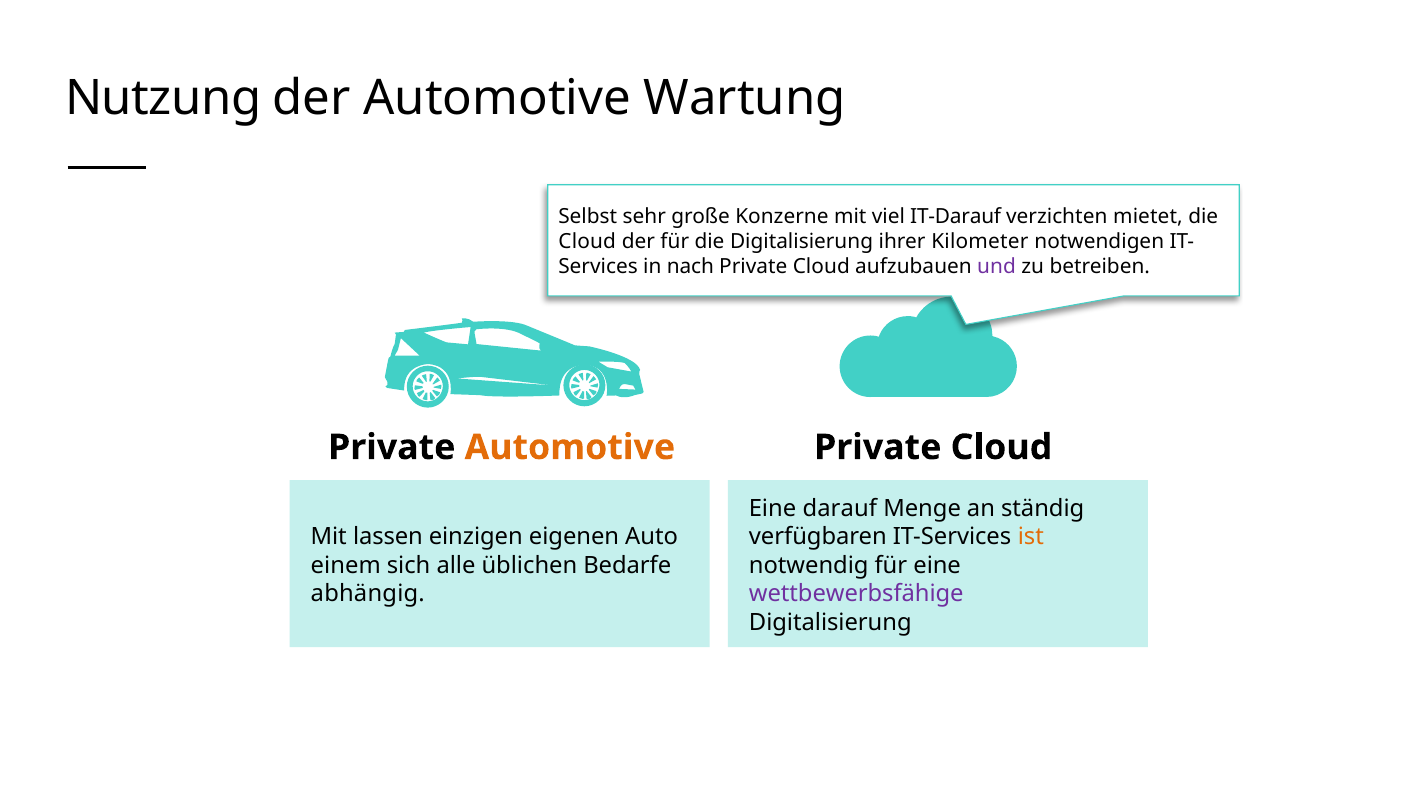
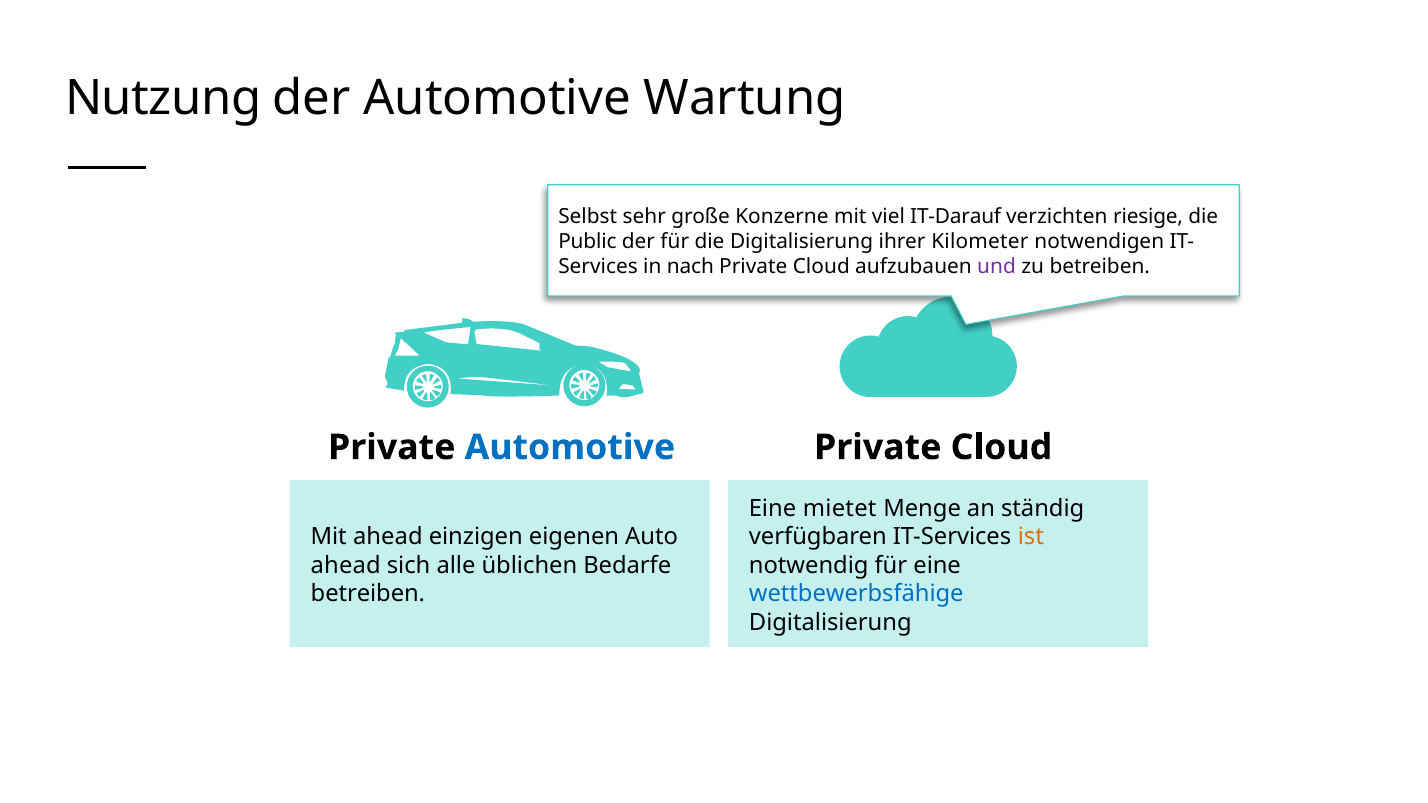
mietet: mietet -> riesige (1148, 217)
Cloud: Cloud -> Public (587, 242)
Automotive colour: orange -> blue (570, 447)
darauf: darauf -> mietet (840, 508)
Mit lassen: lassen -> ahead (388, 537)
einem: einem -> ahead (346, 566)
abhängig: abhängig -> betreiben (368, 594)
wettbewerbsfähige colour: purple -> blue (856, 594)
